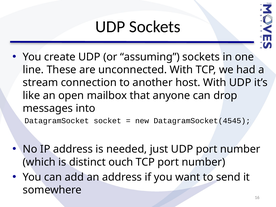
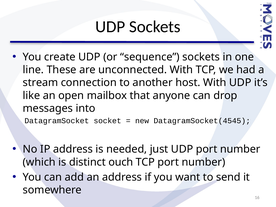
assuming: assuming -> sequence (150, 57)
